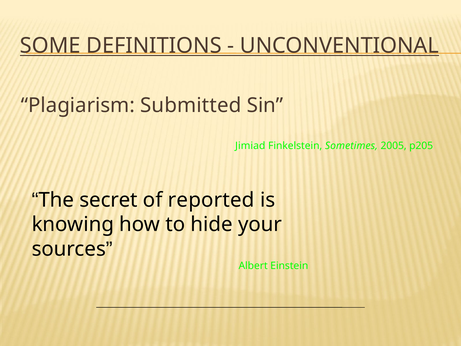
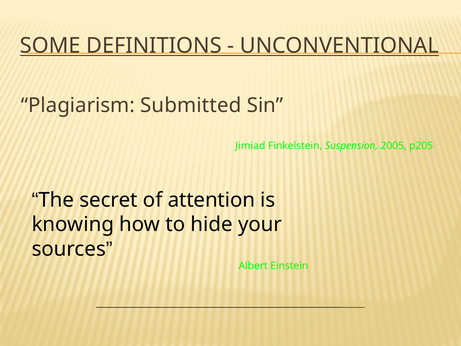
Sometimes: Sometimes -> Suspension (351, 146)
reported: reported -> attention (211, 200)
